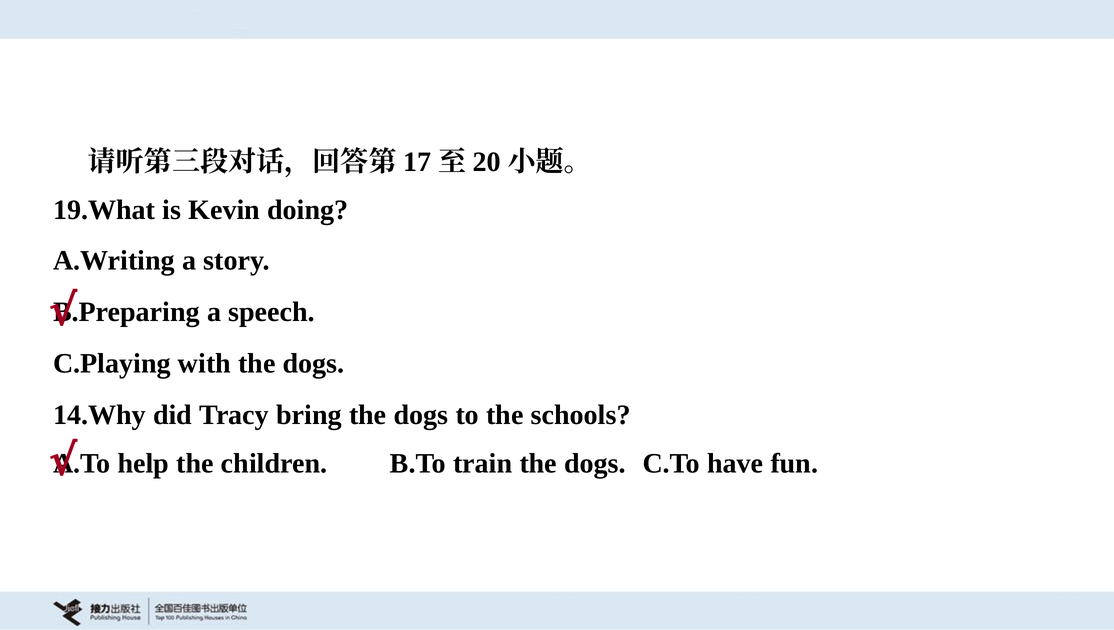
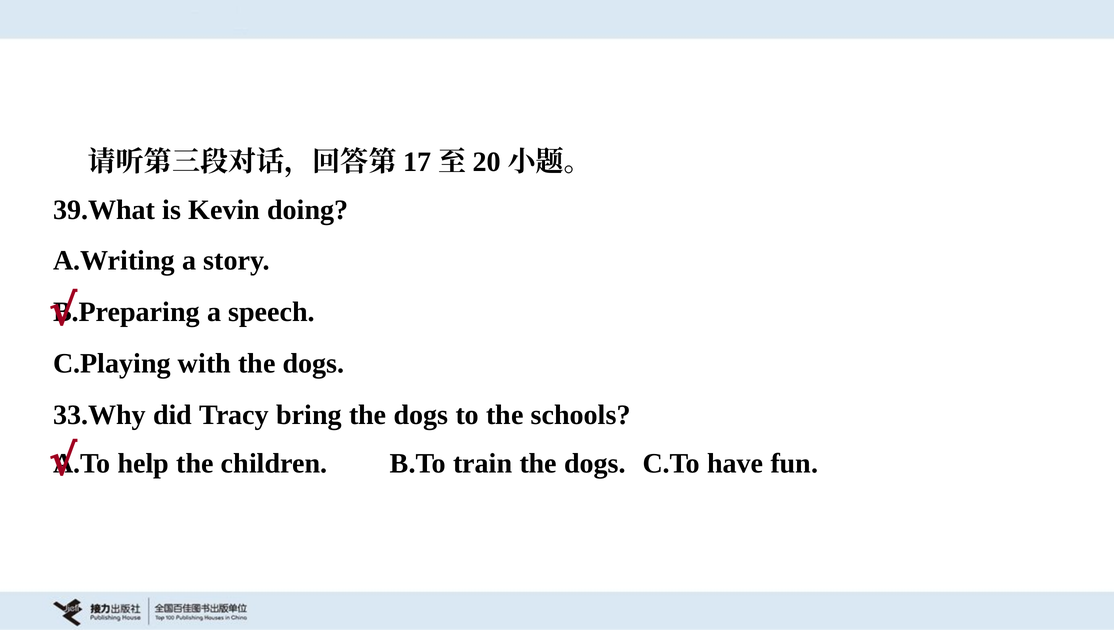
19.What: 19.What -> 39.What (104, 210)
14.Why: 14.Why -> 33.Why (99, 415)
